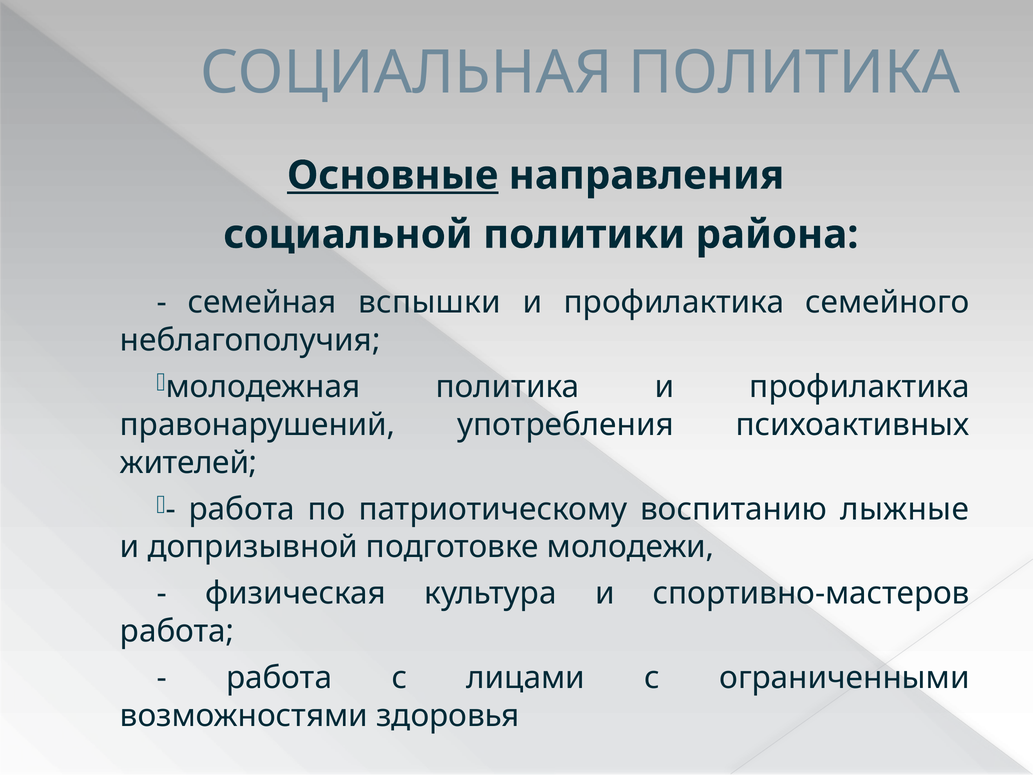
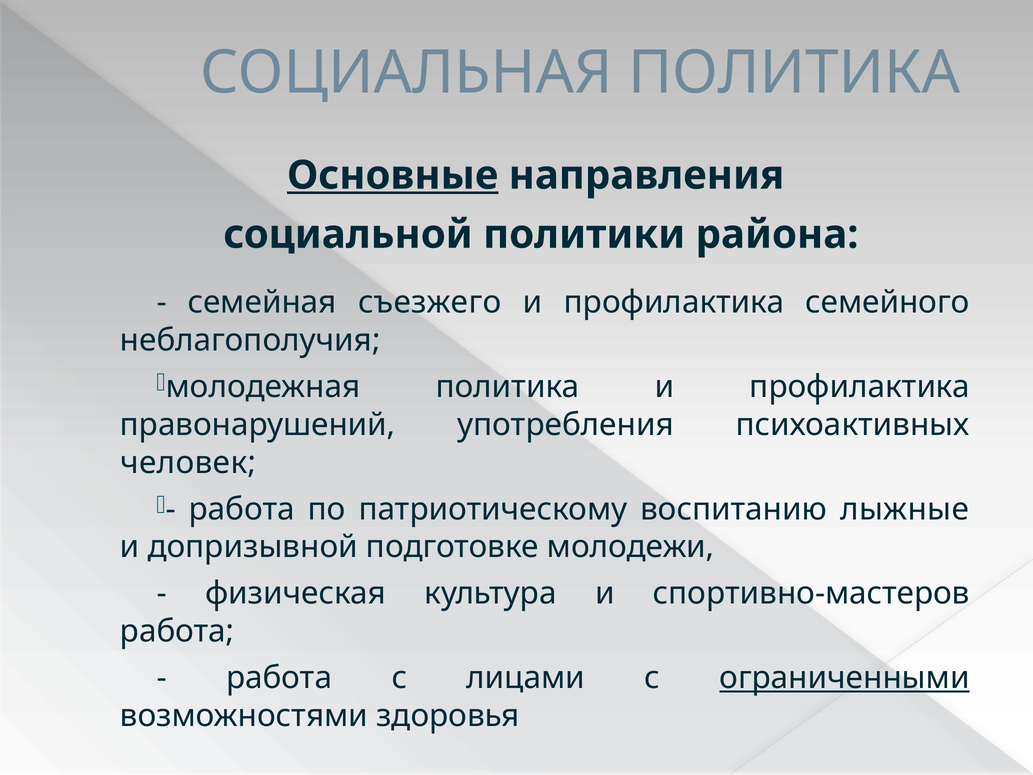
вспышки: вспышки -> съезжего (430, 302)
жителей: жителей -> человек (188, 463)
ограниченными underline: none -> present (844, 678)
